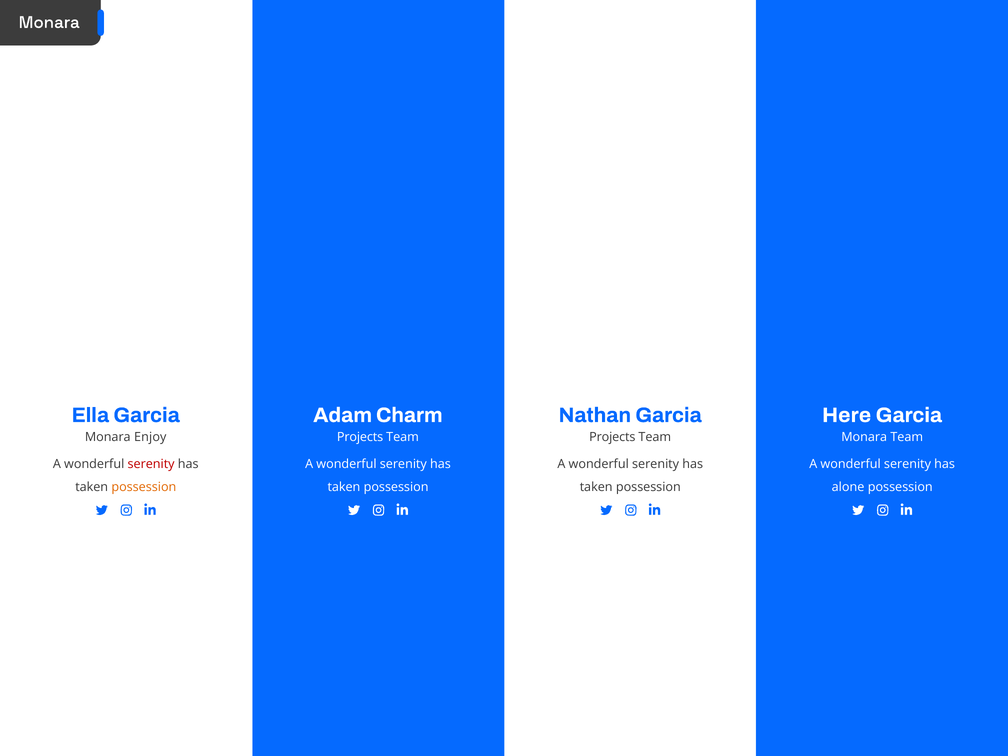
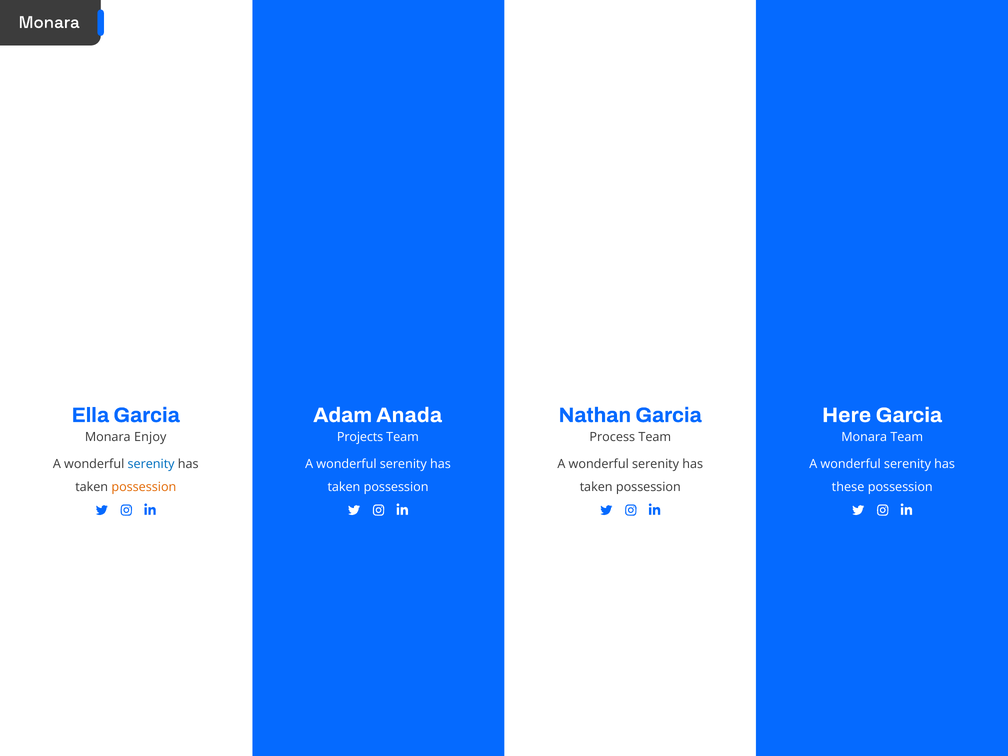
Charm: Charm -> Anada (409, 415)
Projects: Projects -> Process (612, 437)
serenity colour: red -> blue (151, 464)
alone: alone -> these (848, 487)
